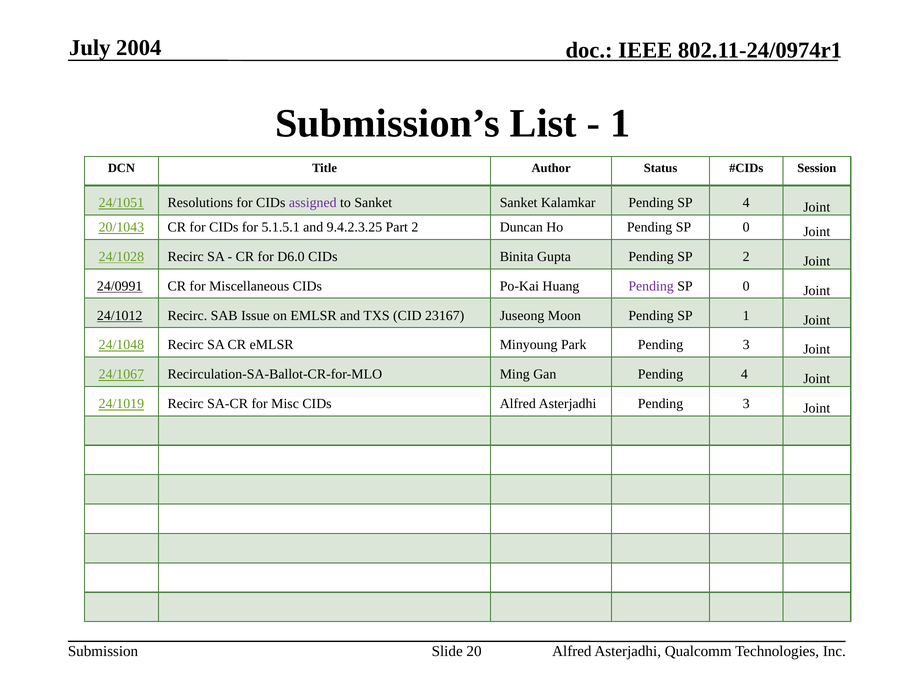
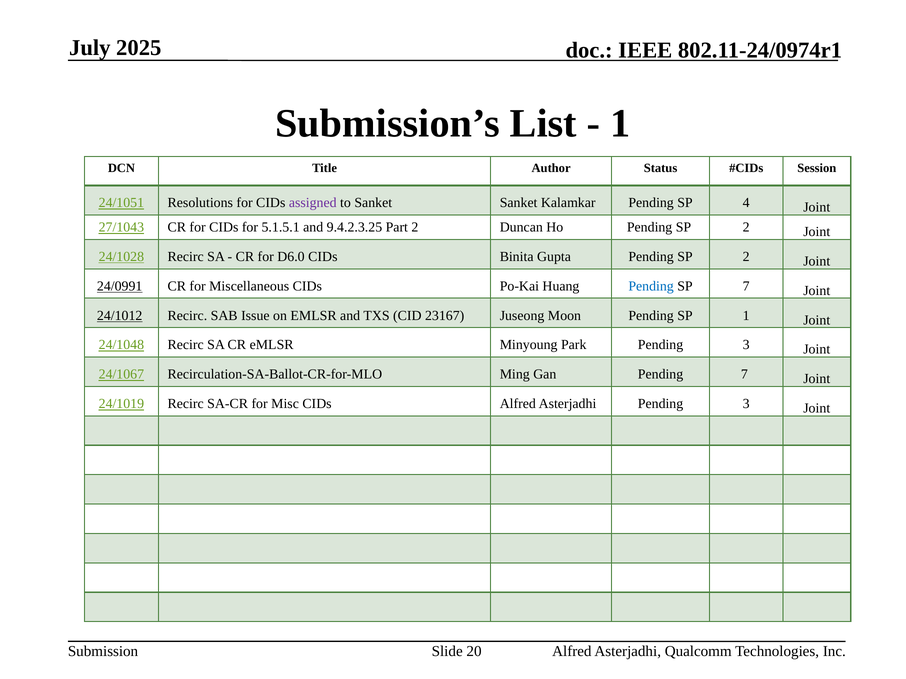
2004: 2004 -> 2025 (139, 48)
20/1043: 20/1043 -> 27/1043 (121, 227)
Ho Pending SP 0: 0 -> 2 (746, 227)
Pending colour: purple -> blue (651, 286)
0: 0 -> 7 (746, 286)
Pending 4: 4 -> 7 (744, 375)
